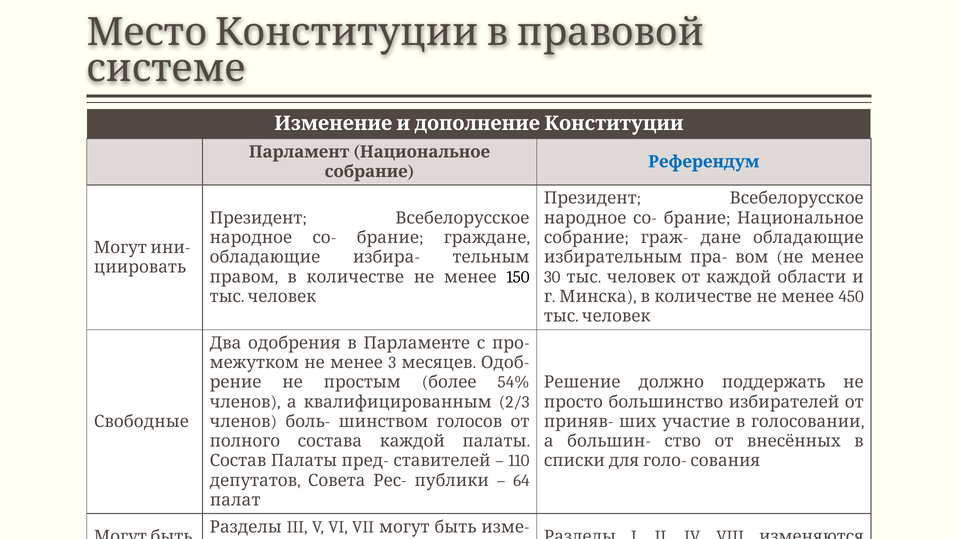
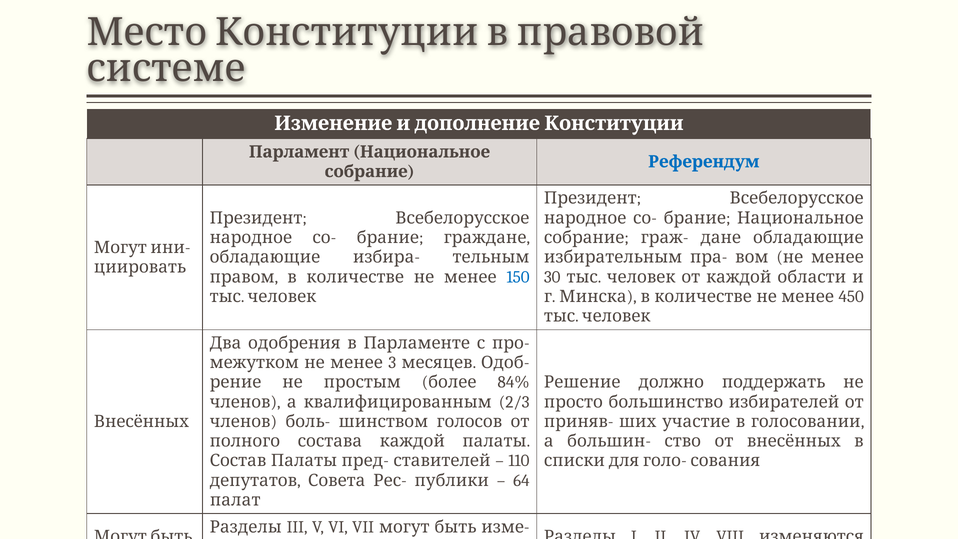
150 colour: black -> blue (518, 277)
54%: 54% -> 84% (514, 382)
Свободные: Свободные -> Внесённых (142, 421)
